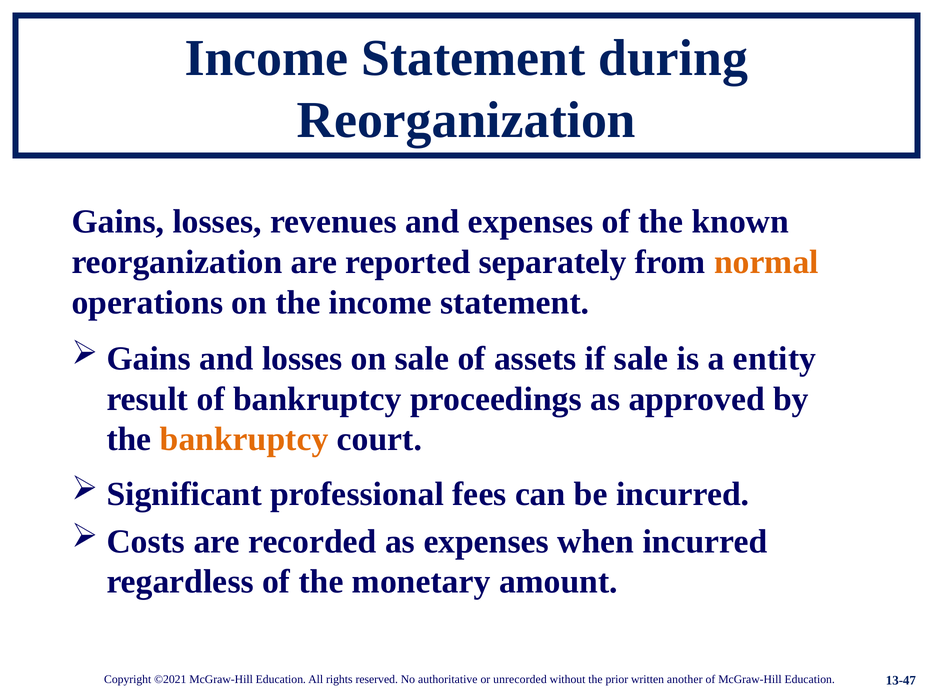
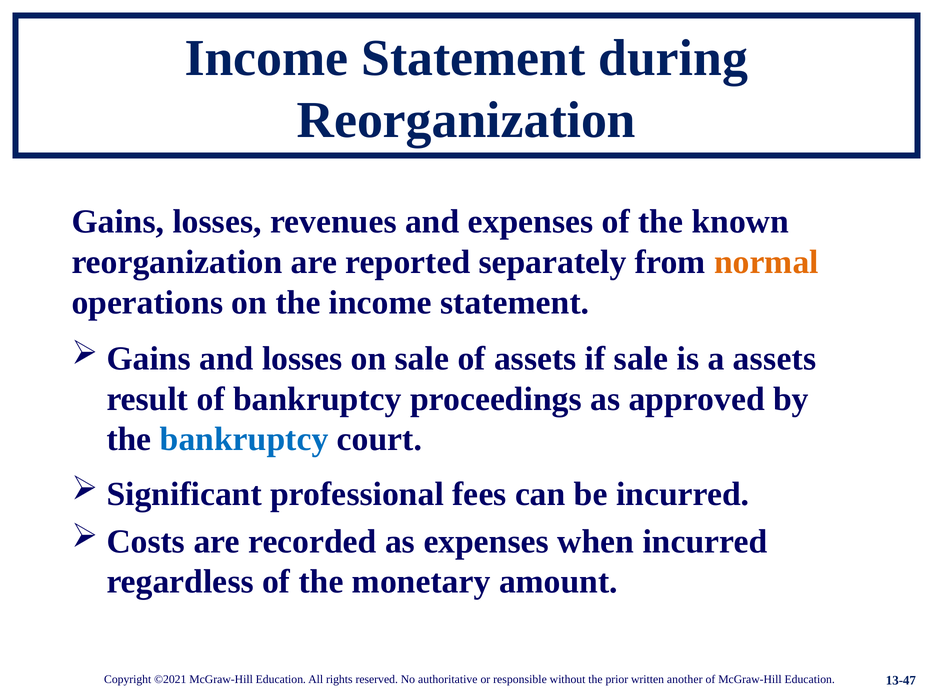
a entity: entity -> assets (775, 358)
bankruptcy colour: orange -> blue (244, 439)
unrecorded: unrecorded -> responsible (520, 679)
